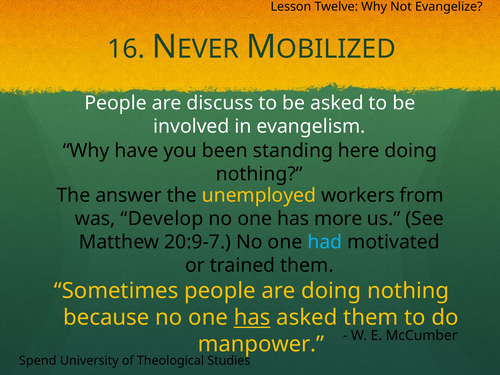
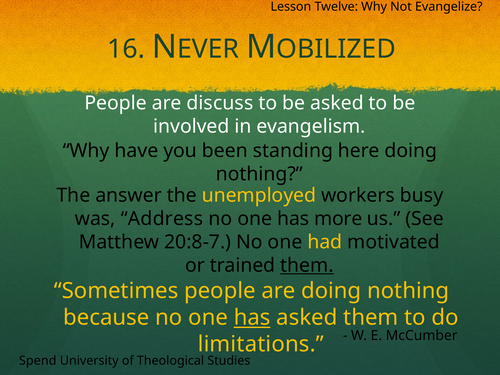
from: from -> busy (421, 195)
Develop: Develop -> Address (162, 219)
20:9-7: 20:9-7 -> 20:8-7 (198, 242)
had colour: light blue -> yellow (325, 242)
them underline: none -> present (307, 265)
manpower: manpower -> limitations (261, 344)
